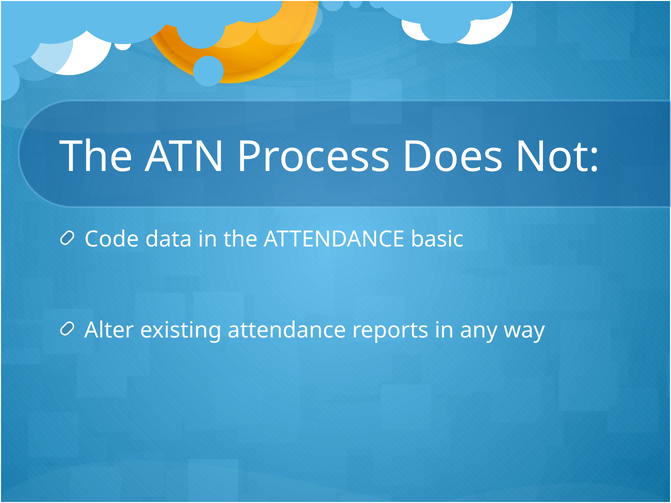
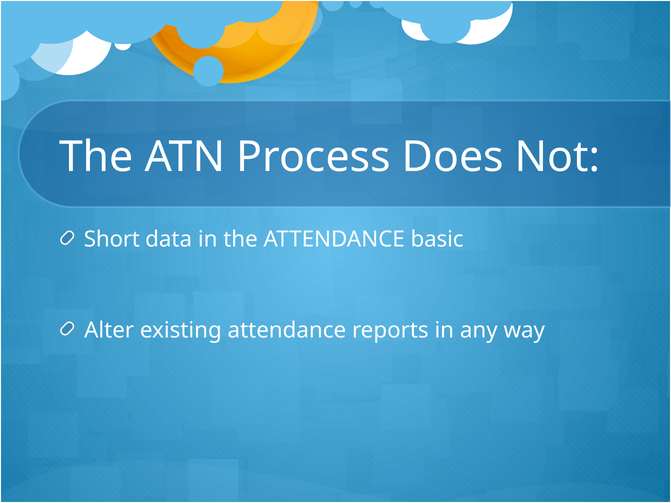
Code: Code -> Short (112, 239)
